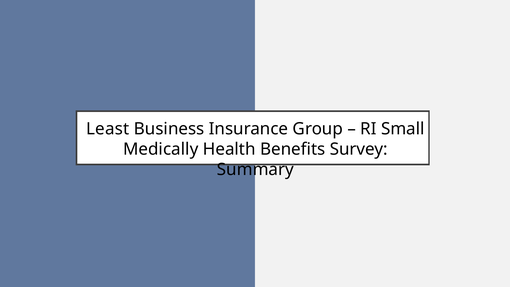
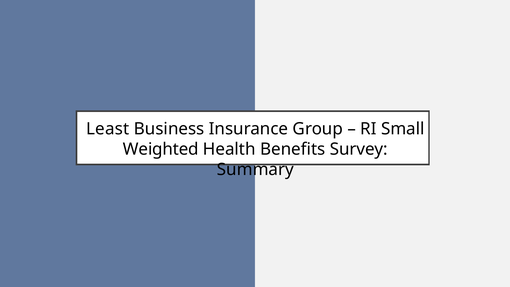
Medically: Medically -> Weighted (161, 149)
